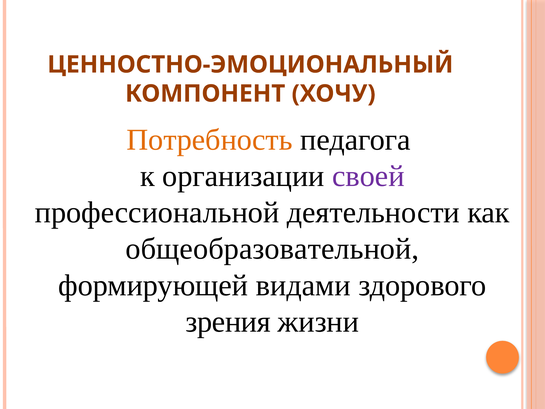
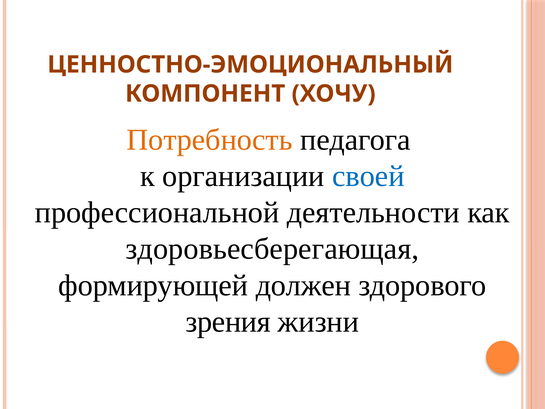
своей colour: purple -> blue (368, 176)
общеобразовательной: общеобразовательной -> здоровьесберегающая (272, 249)
видами: видами -> должен (303, 285)
